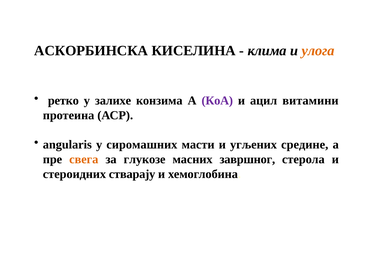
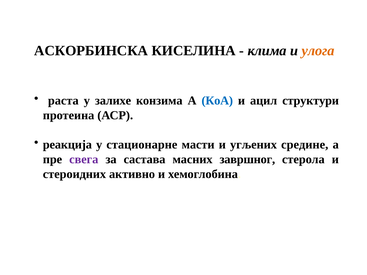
ретко: ретко -> раста (63, 101)
КоА colour: purple -> blue (217, 101)
витамини: витамини -> структури (311, 101)
angularis: angularis -> реакција (67, 145)
сиромашних: сиромашних -> стационарне (142, 145)
свега colour: orange -> purple (84, 159)
глукозе: глукозе -> састава (145, 159)
стварају: стварају -> активно (132, 174)
